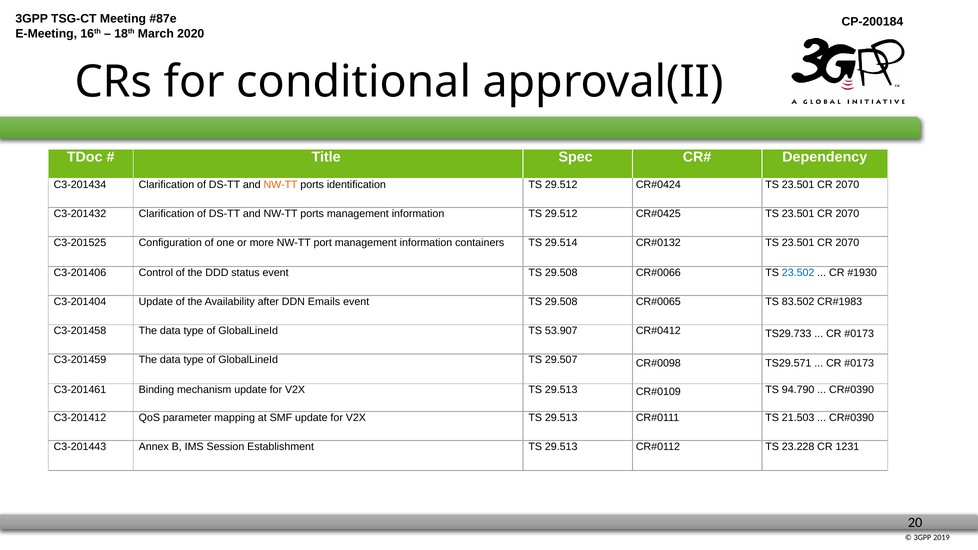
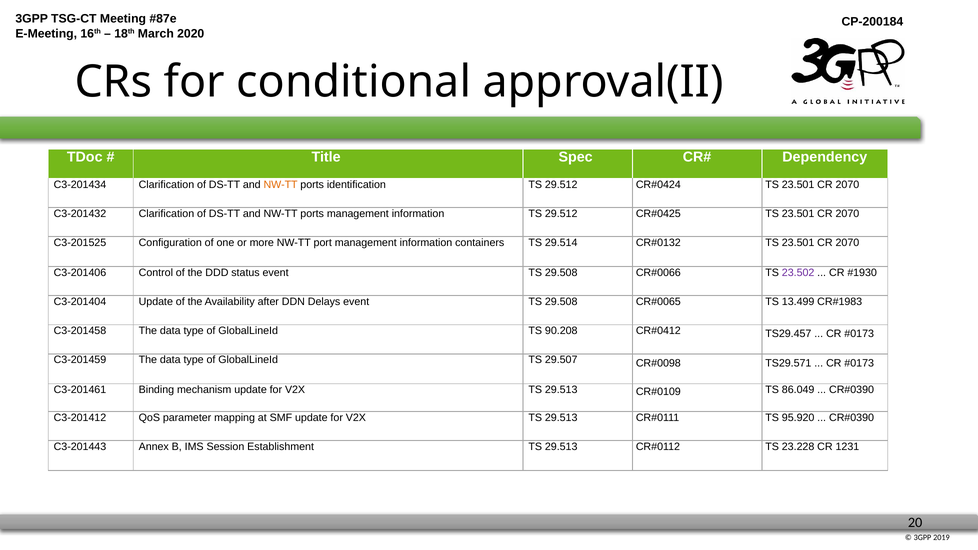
23.502 colour: blue -> purple (798, 273)
Emails: Emails -> Delays (324, 302)
83.502: 83.502 -> 13.499 (798, 302)
53.907: 53.907 -> 90.208 (561, 331)
TS29.733: TS29.733 -> TS29.457 (788, 334)
94.790: 94.790 -> 86.049 (798, 390)
21.503: 21.503 -> 95.920 (798, 418)
